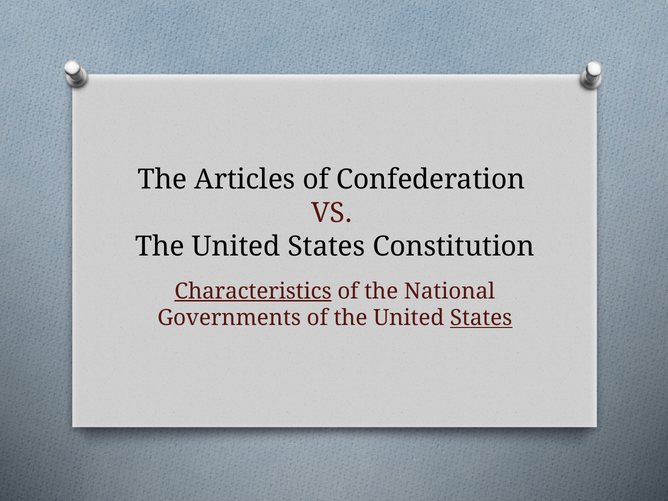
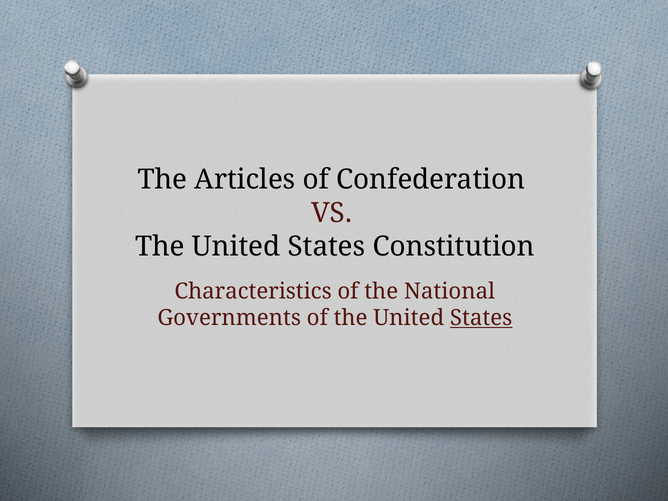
Characteristics underline: present -> none (253, 291)
